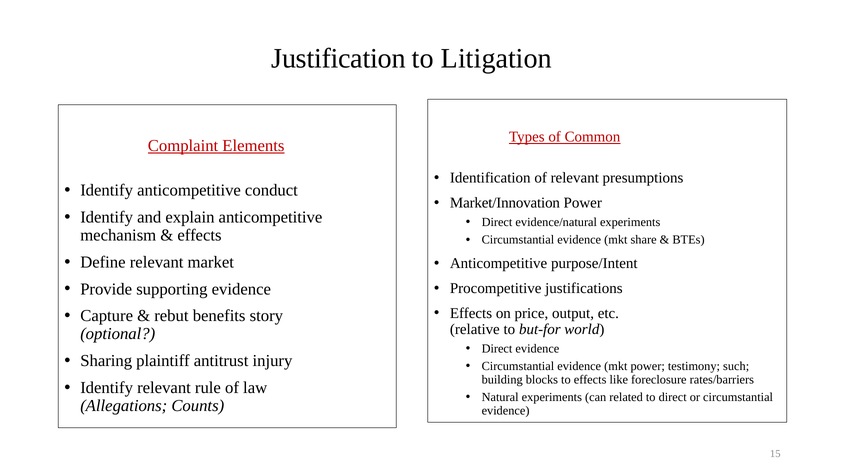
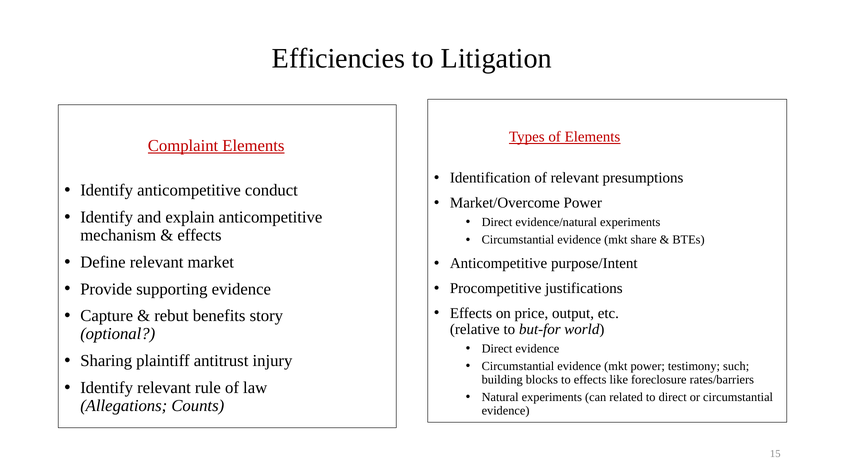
Justification: Justification -> Efficiencies (338, 59)
of Common: Common -> Elements (592, 137)
Market/Innovation: Market/Innovation -> Market/Overcome (505, 203)
